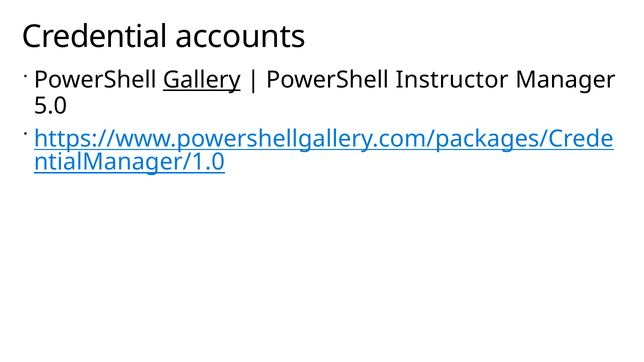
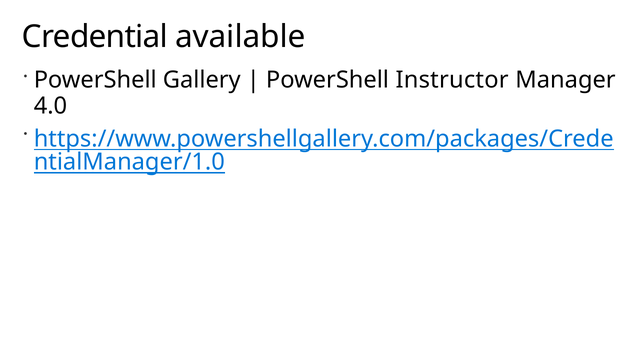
accounts: accounts -> available (240, 37)
Gallery underline: present -> none (202, 80)
5.0: 5.0 -> 4.0 (50, 106)
